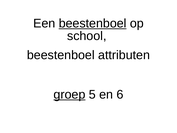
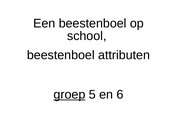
beestenboel underline: present -> none (93, 23)
